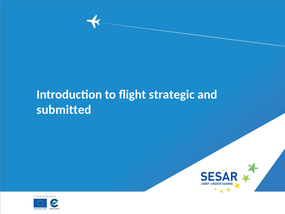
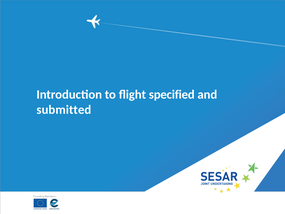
strategic: strategic -> specified (172, 94)
